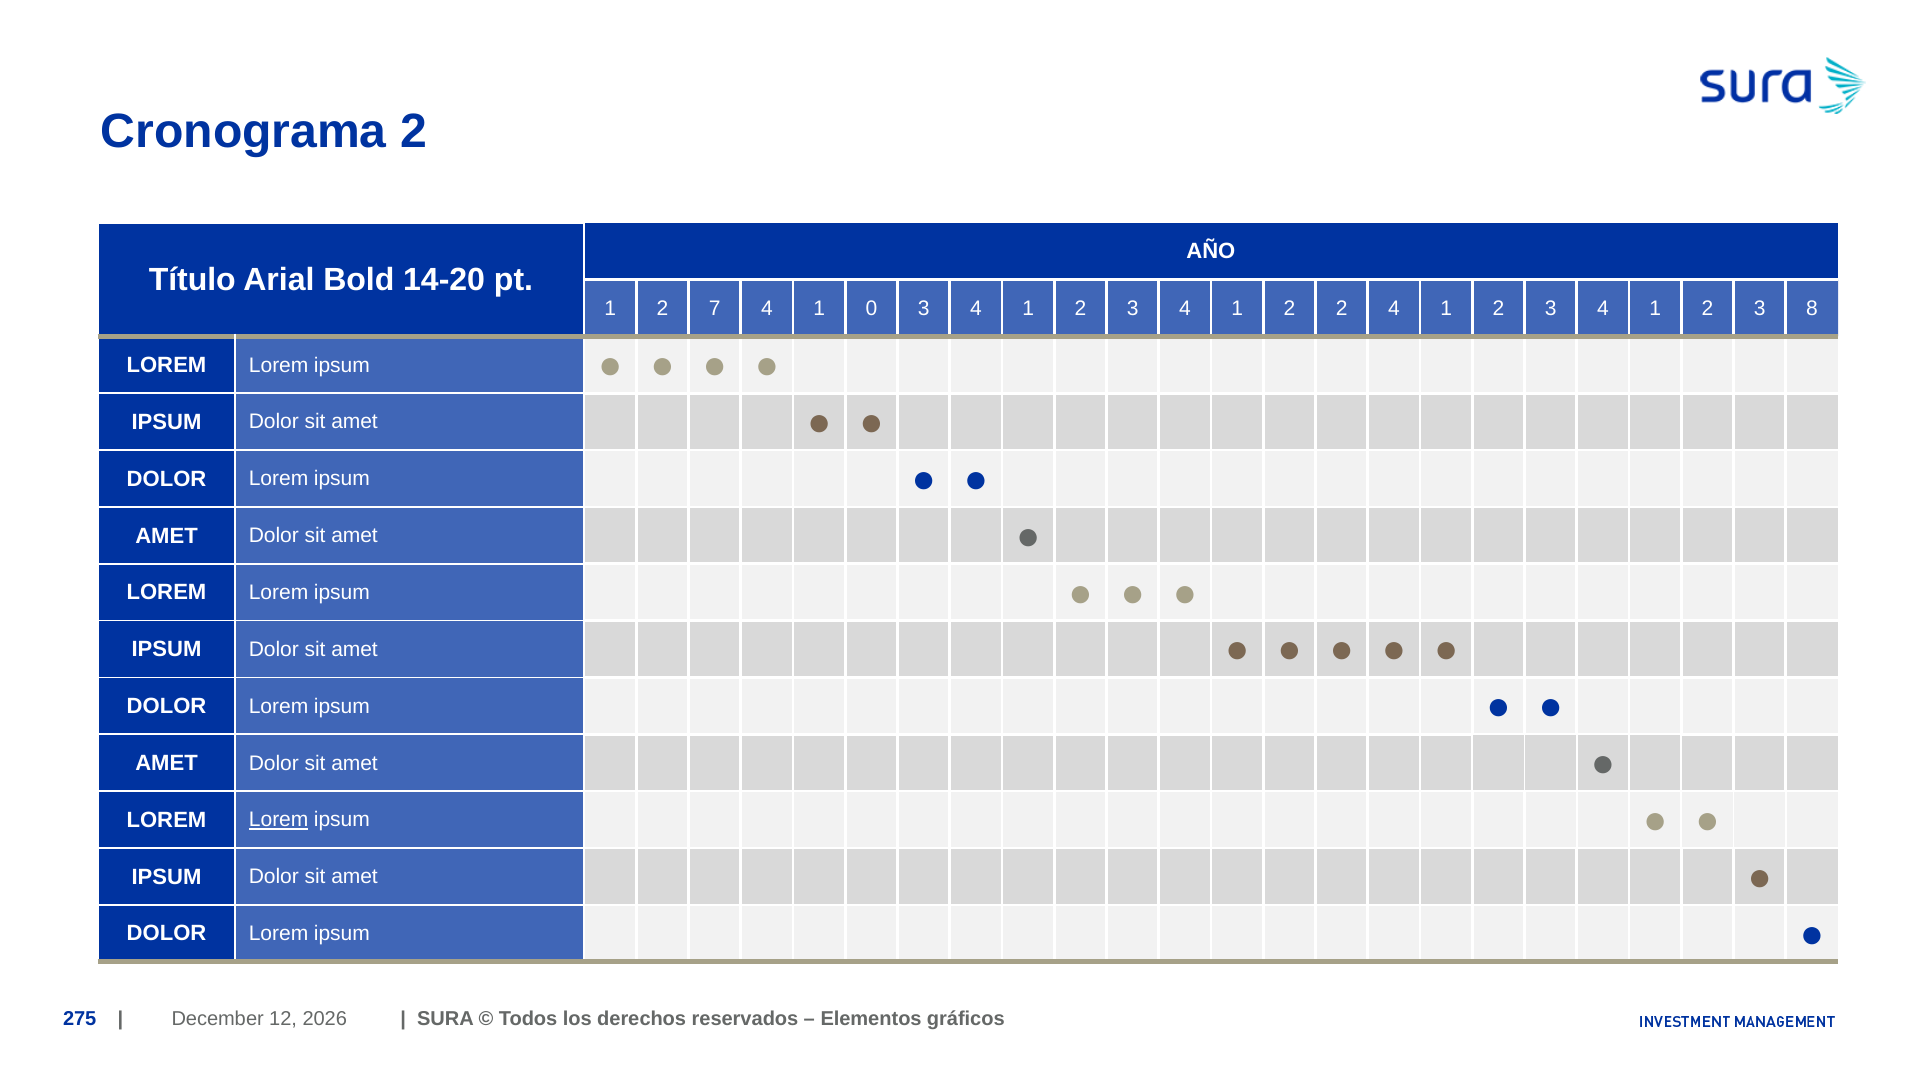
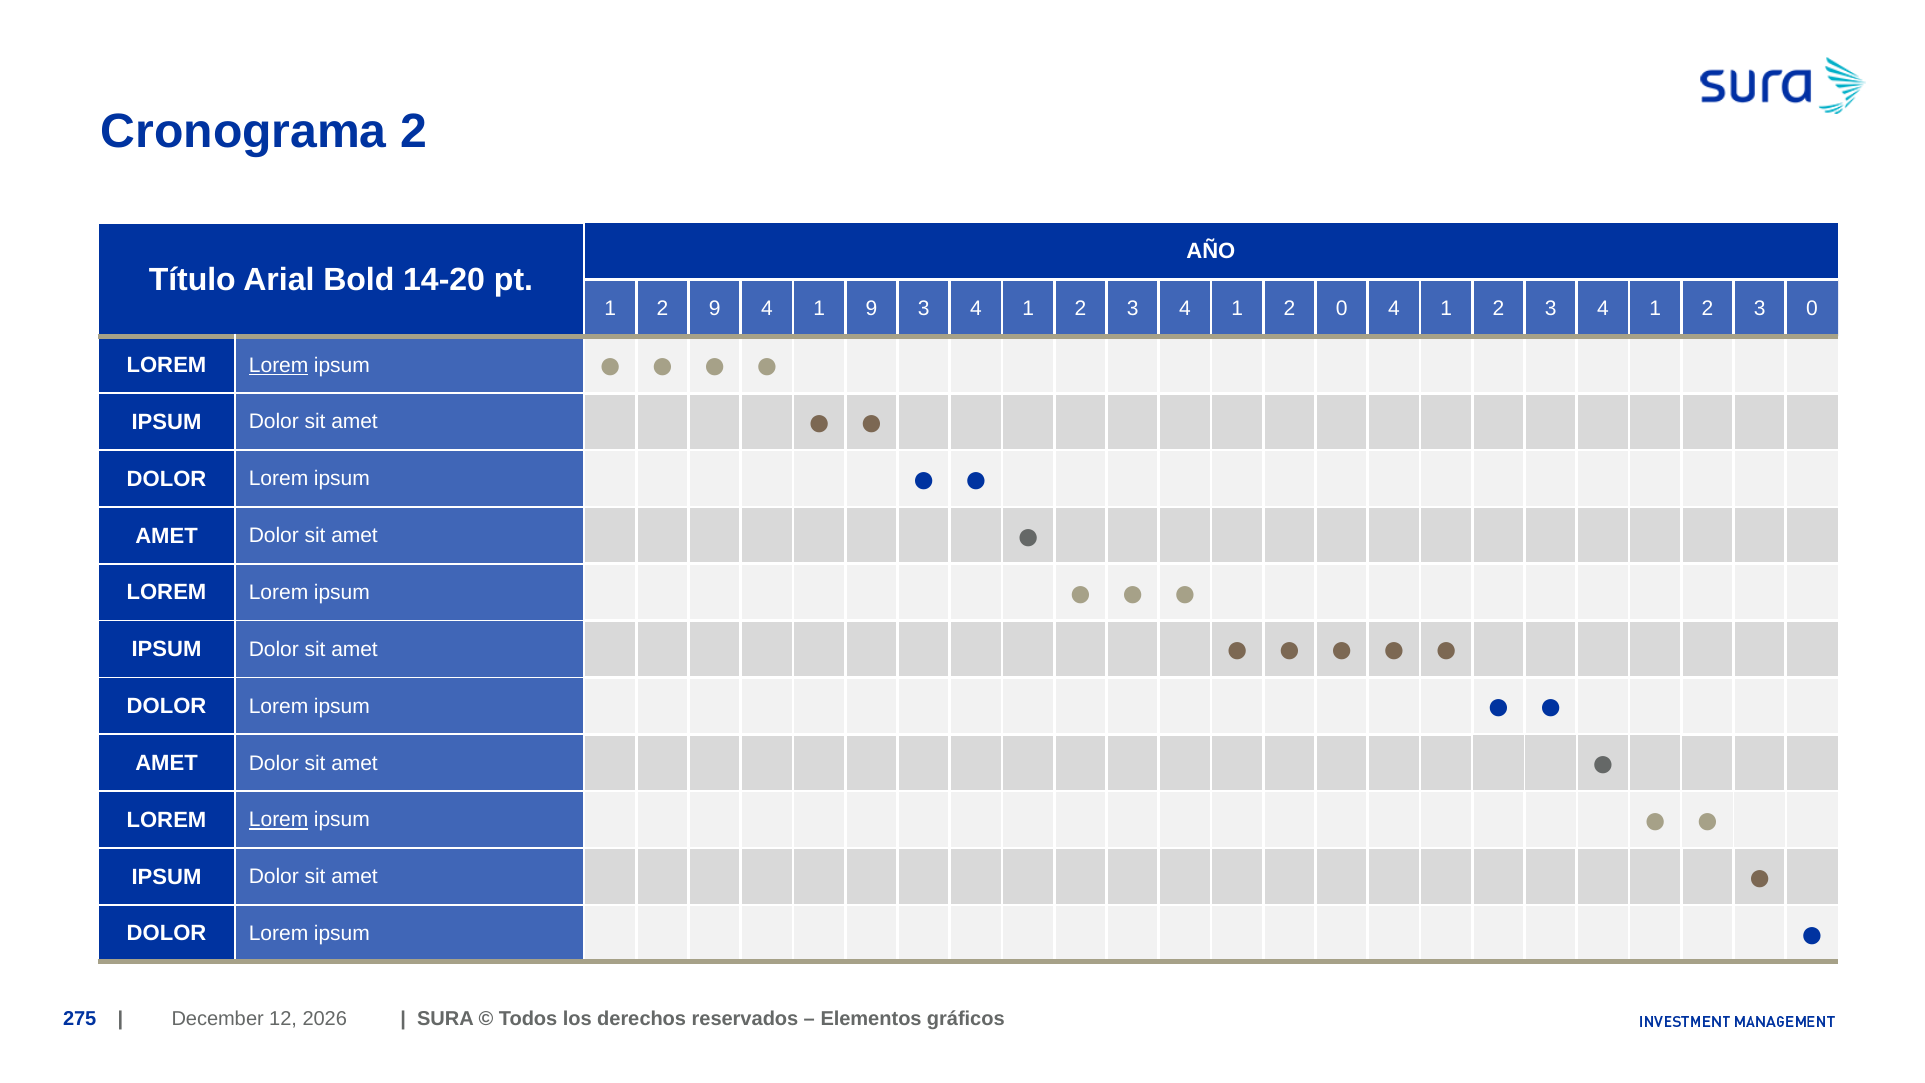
2 7: 7 -> 9 (715, 308)
1 0: 0 -> 9 (871, 308)
2 2: 2 -> 0 (1342, 308)
3 8: 8 -> 0 (1812, 308)
Lorem underline: none -> present (279, 365)
